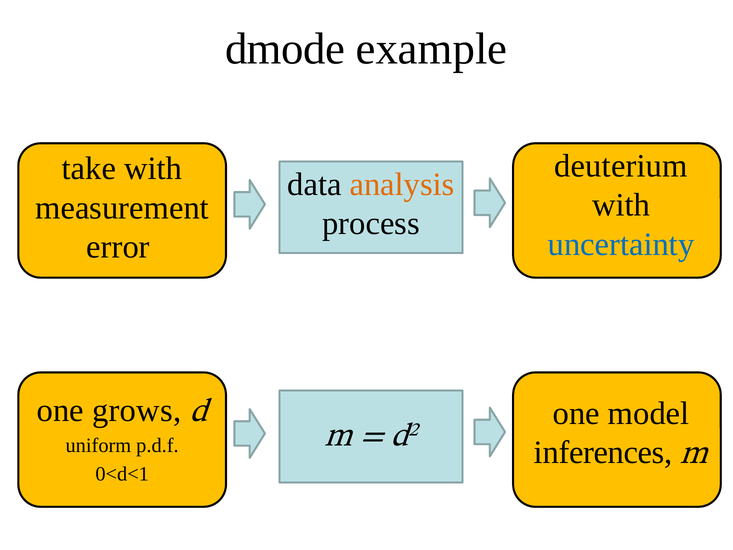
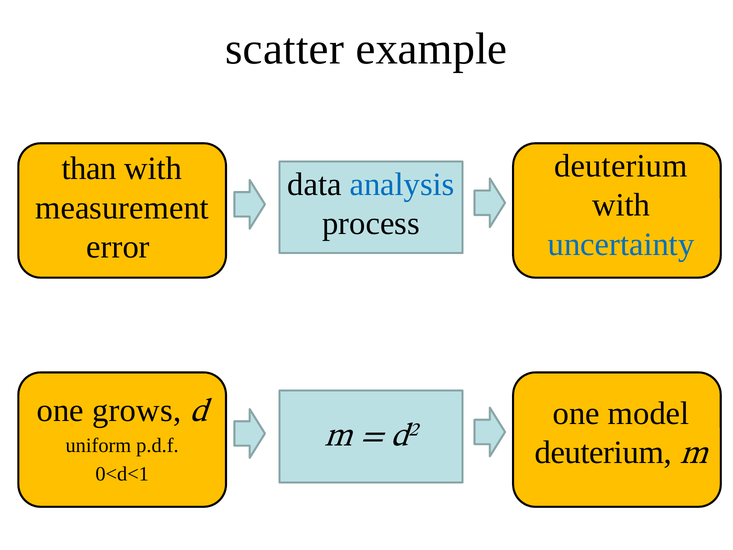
dmode: dmode -> scatter (285, 49)
take: take -> than (89, 169)
analysis colour: orange -> blue (402, 184)
inferences: inferences -> deuterium (603, 452)
